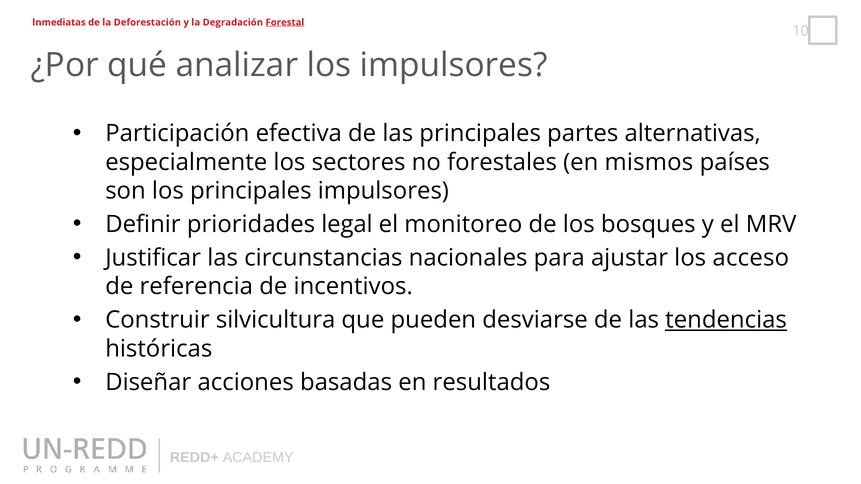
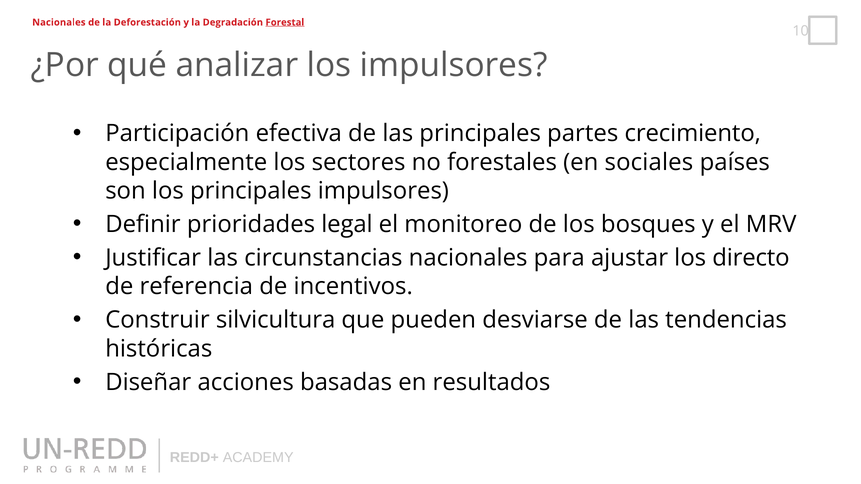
Inmediatas: Inmediatas -> Nacionales (59, 22)
alternativas: alternativas -> crecimiento (693, 134)
mismos: mismos -> sociales (649, 162)
acceso: acceso -> directo (751, 258)
tendencias underline: present -> none (726, 320)
